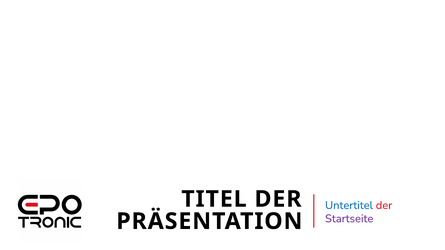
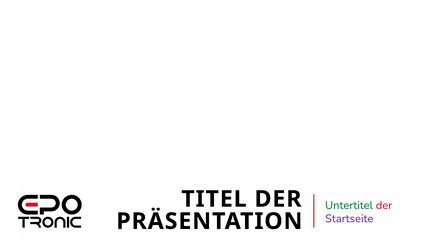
Untertitel colour: blue -> green (349, 206)
